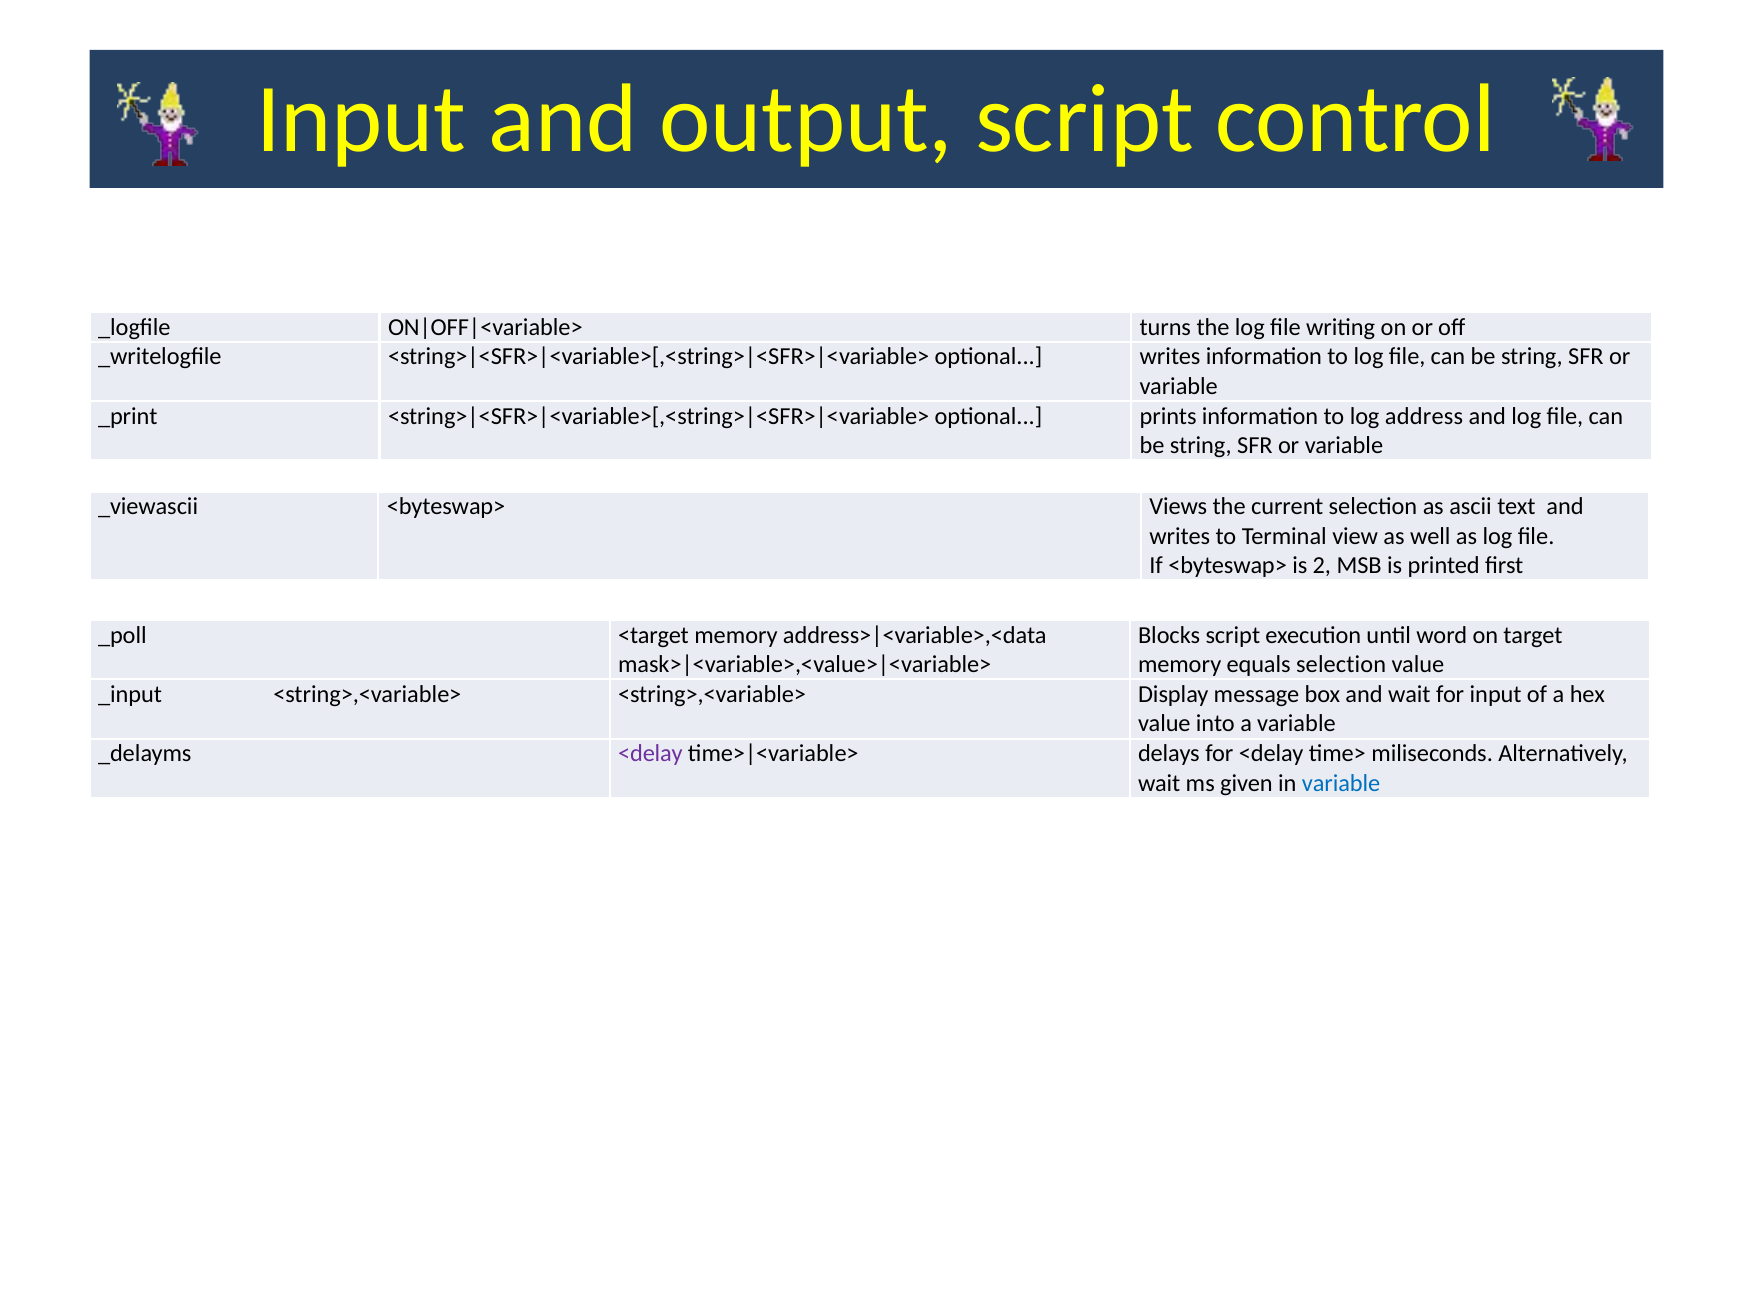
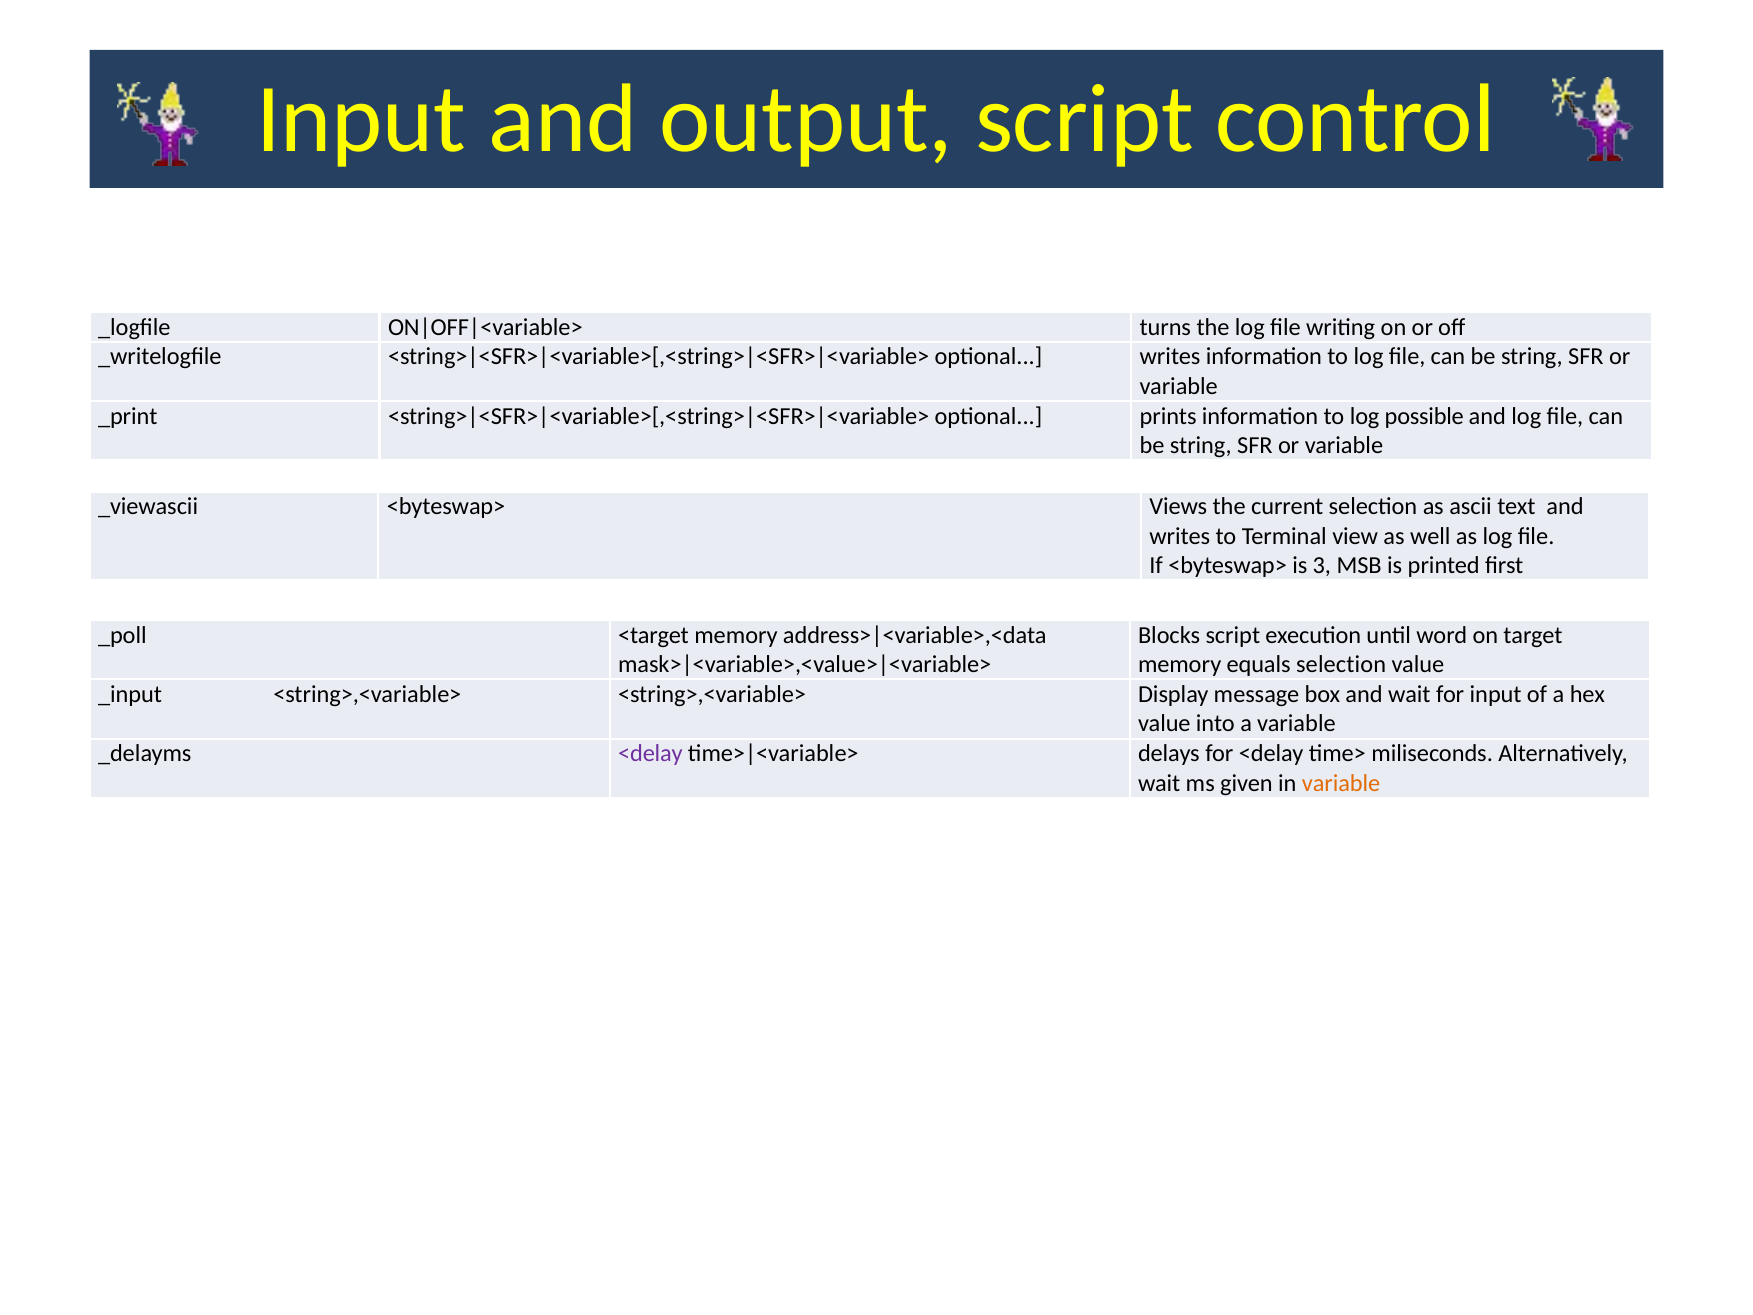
address: address -> possible (1424, 416)
2: 2 -> 3 (1322, 566)
variable colour: blue -> orange (1341, 783)
